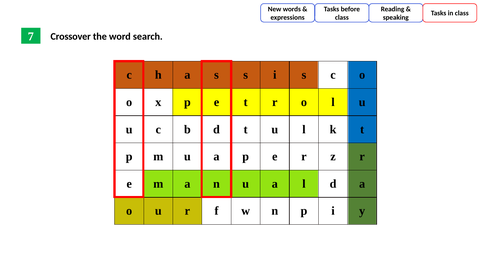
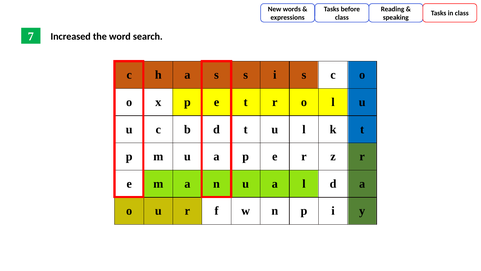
Crossover: Crossover -> Increased (71, 37)
